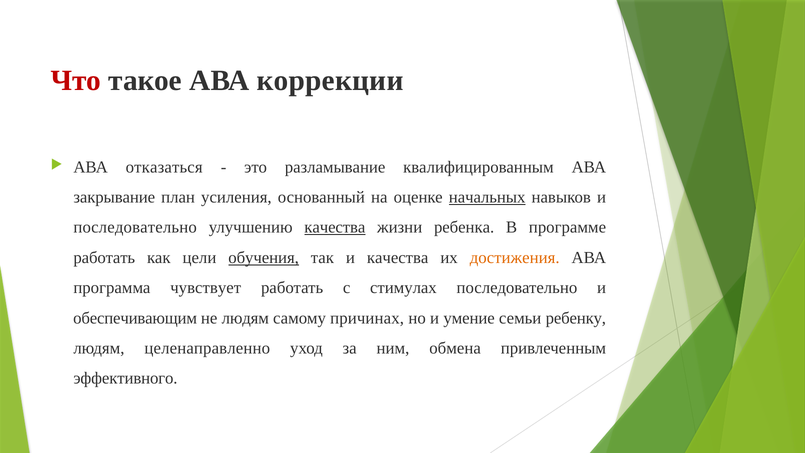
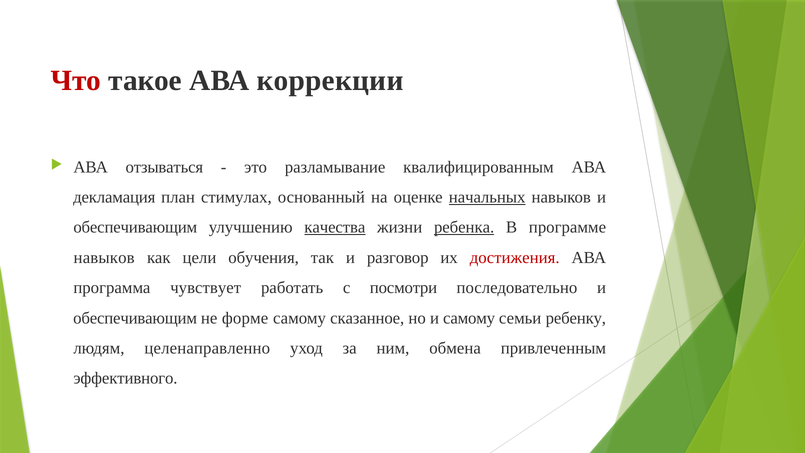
отказаться: отказаться -> отзываться (164, 167)
закрывание: закрывание -> декламация (114, 197)
усиления: усиления -> стимулах (236, 197)
последовательно: последовательно -> обеспечивающим (135, 227)
ребенка underline: none -> present (464, 227)
работать: работать -> навыков (104, 258)
обучения underline: present -> none (264, 258)
и качества: качества -> разговор (398, 258)
достижения colour: orange -> red (515, 258)
стимулах: стимулах -> посмотри (403, 288)
не людям: людям -> форме (245, 318)
причинах: причинах -> сказанное (367, 318)
и умение: умение -> самому (469, 318)
